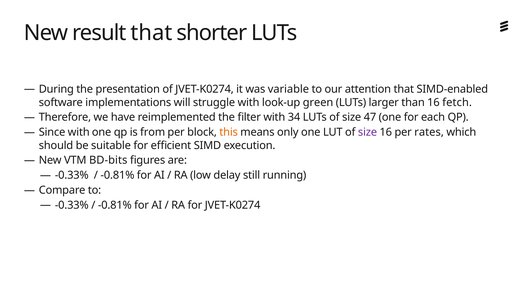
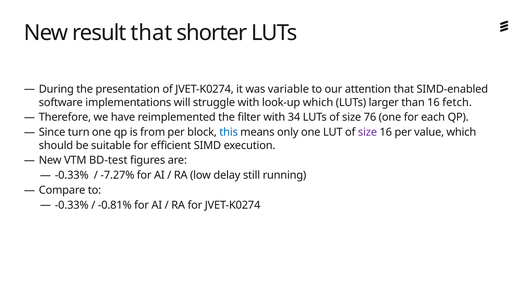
look-up green: green -> which (318, 102)
47: 47 -> 76 (370, 117)
Since with: with -> turn (79, 132)
this colour: orange -> blue (229, 132)
rates: rates -> value (429, 132)
BD-bits: BD-bits -> BD-test (108, 160)
-0.81%: -0.81% -> -7.27% (117, 175)
